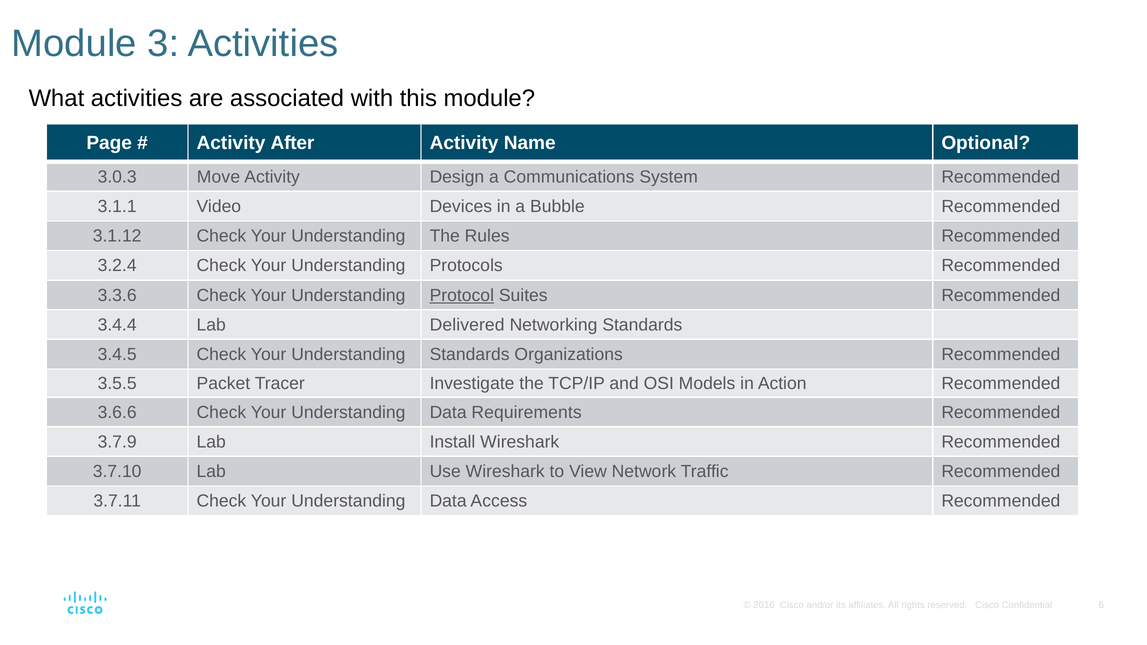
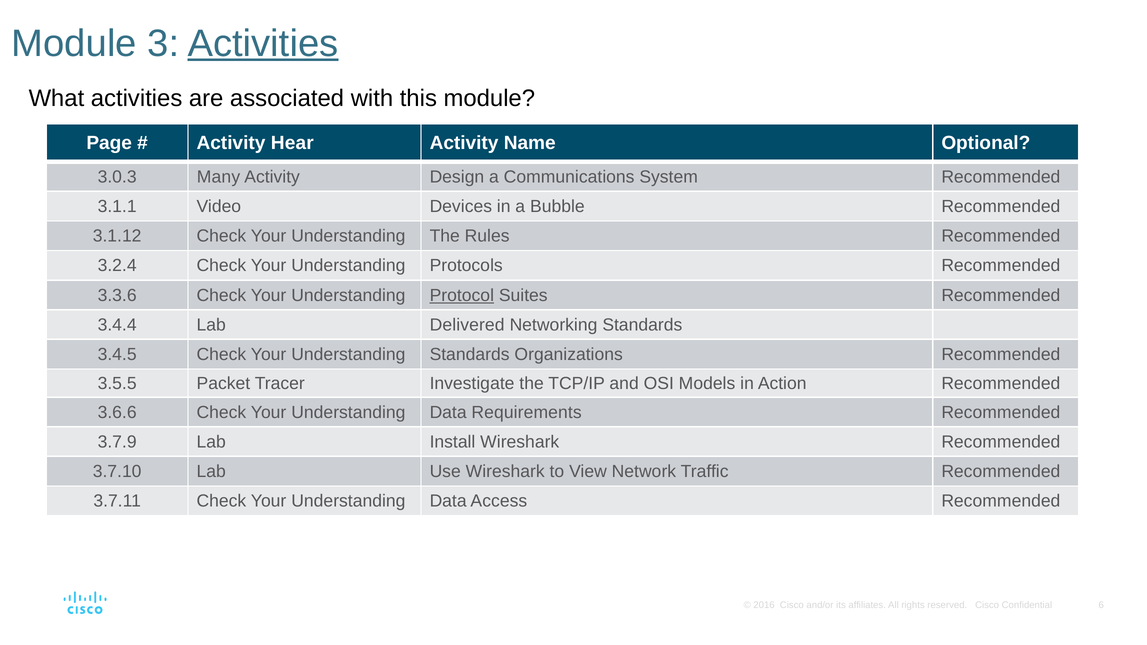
Activities underline: none -> present (263, 43)
After: After -> Hear (292, 143)
Move: Move -> Many (218, 177)
